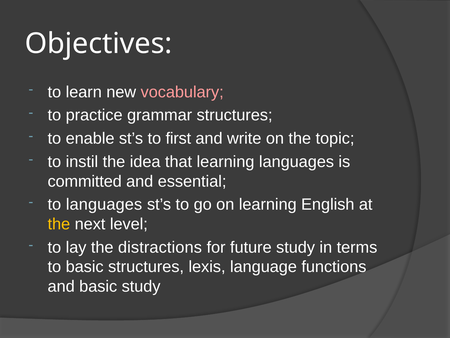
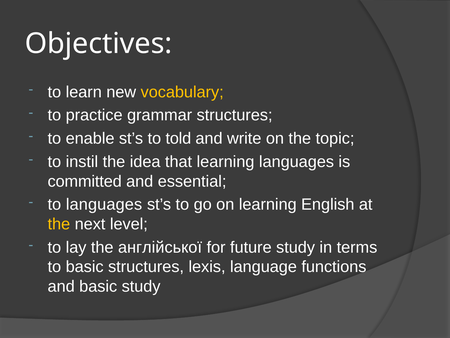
vocabulary colour: pink -> yellow (182, 92)
first: first -> told (178, 138)
distractions: distractions -> англійської (160, 247)
